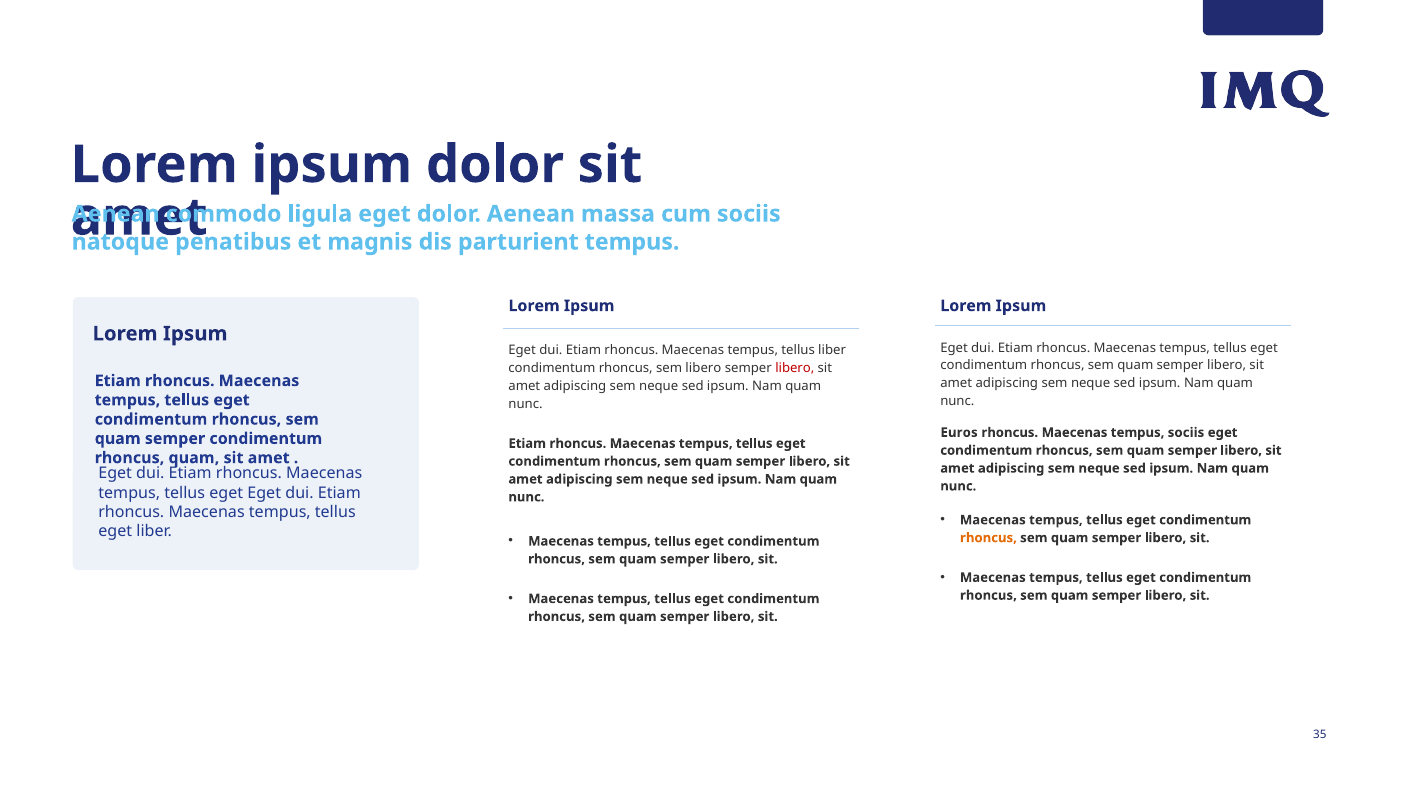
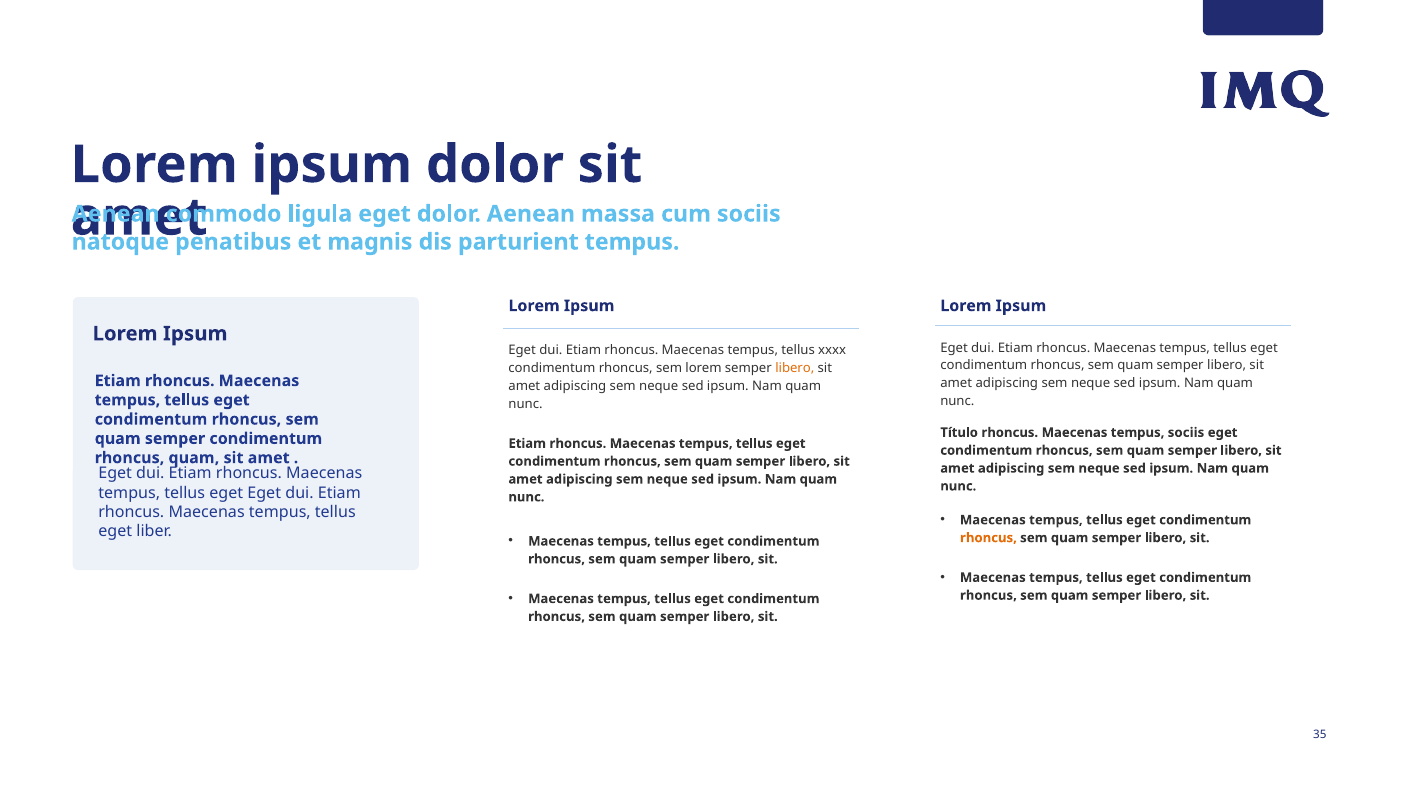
tellus liber: liber -> xxxx (832, 351)
sem libero: libero -> lorem (704, 369)
libero colour: red -> orange (795, 369)
Euros: Euros -> Título (959, 433)
